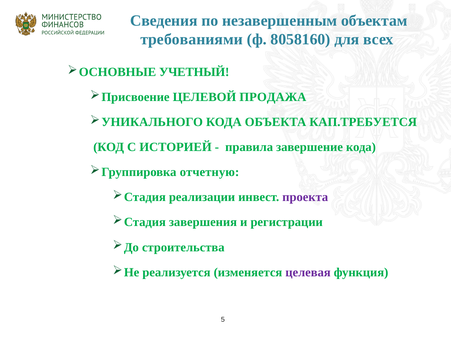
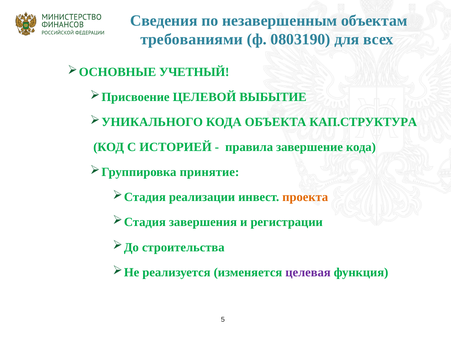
8058160: 8058160 -> 0803190 (301, 40)
ПРОДАЖА: ПРОДАЖА -> ВЫБЫТИЕ (273, 97)
КАП.ТРЕБУЕТСЯ: КАП.ТРЕБУЕТСЯ -> КАП.СТРУКТУРА (363, 122)
отчетную: отчетную -> принятие (209, 172)
проекта colour: purple -> orange (305, 197)
